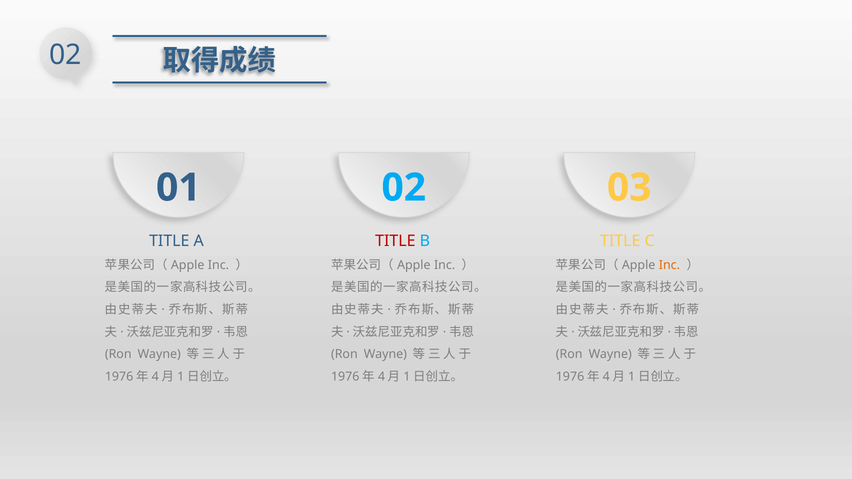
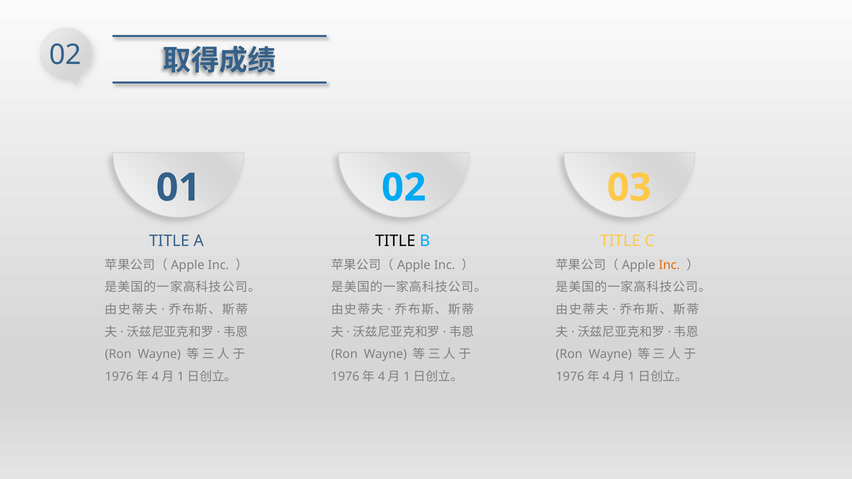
TITLE colour: red -> black (395, 241)
